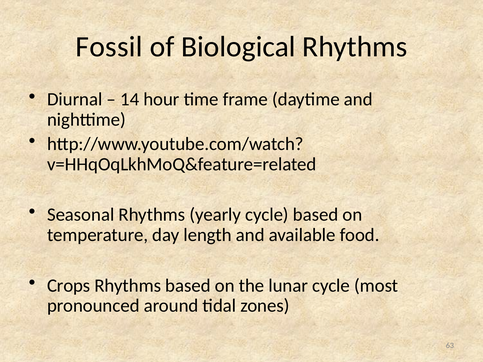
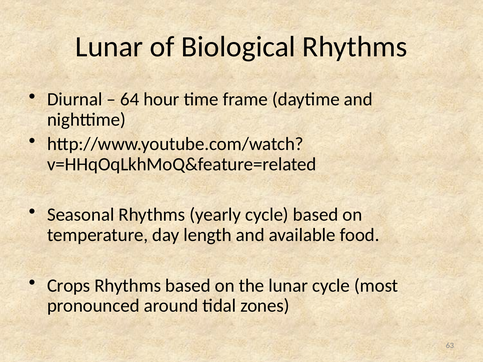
Fossil: Fossil -> Lunar (109, 47)
14: 14 -> 64 (130, 100)
